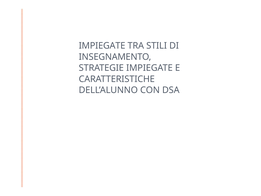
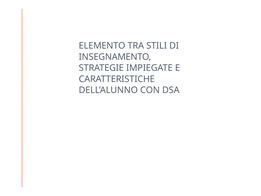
IMPIEGATE: IMPIEGATE -> ELEMENTO (102, 46)
